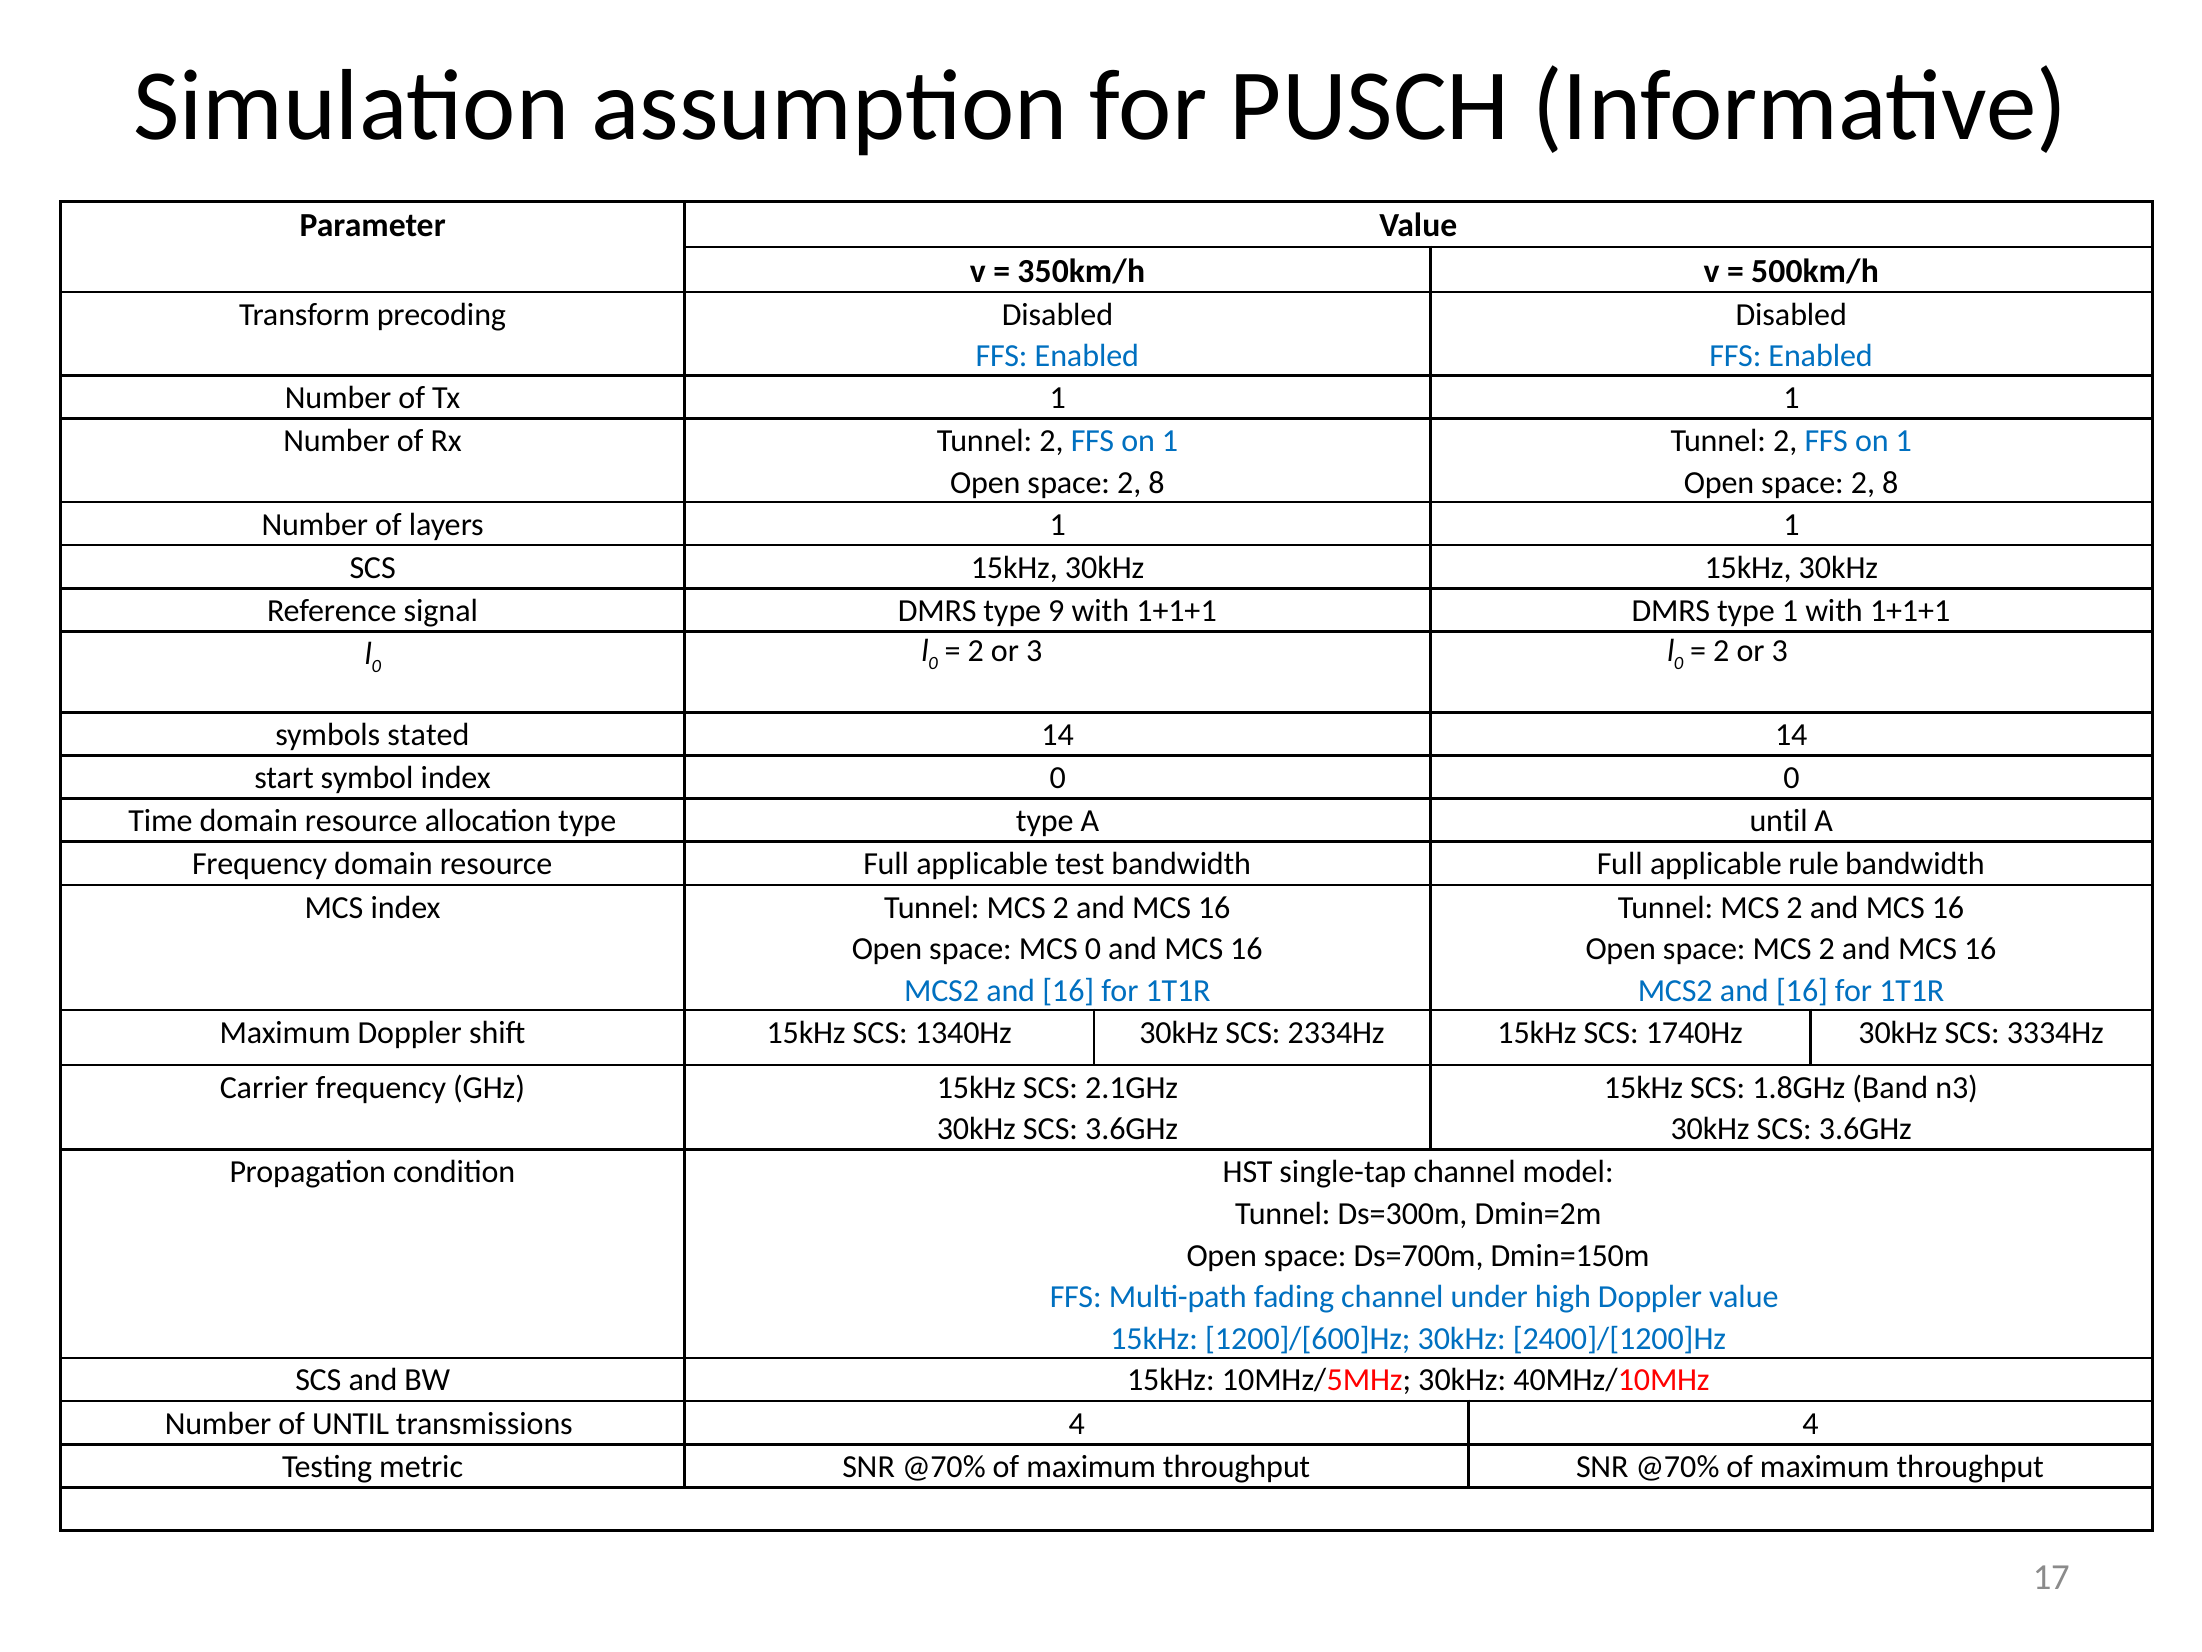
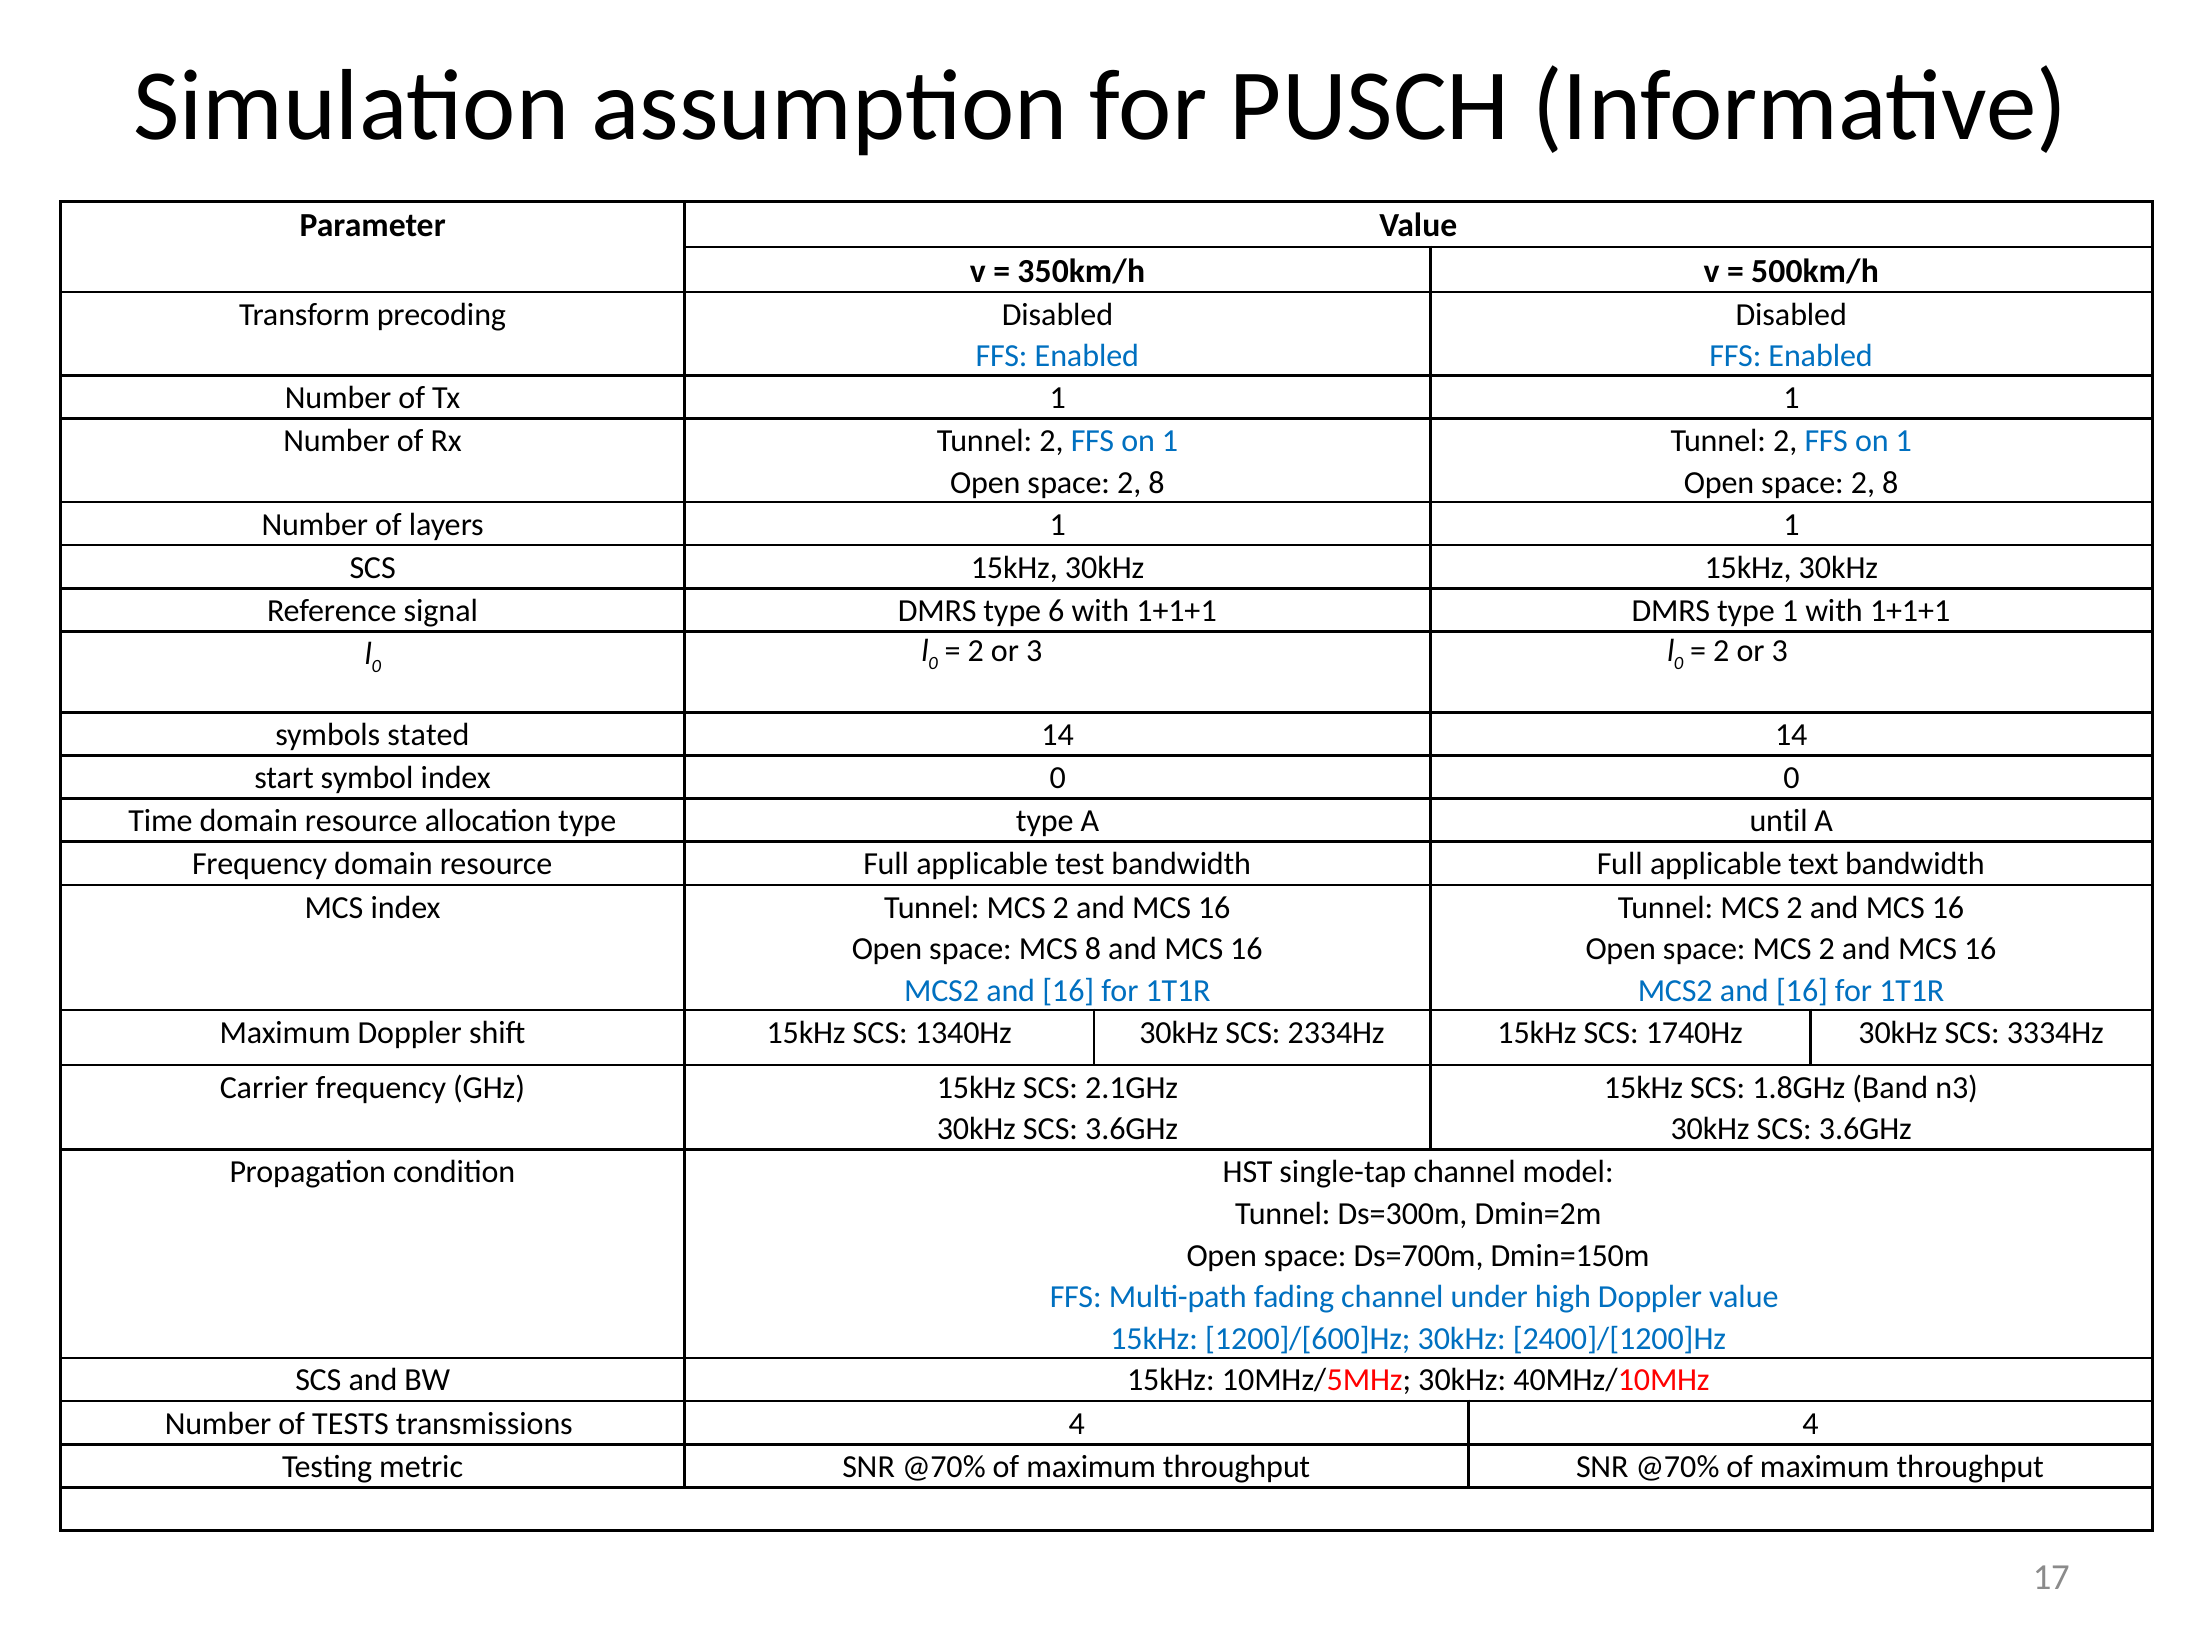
9: 9 -> 6 (1056, 611)
rule: rule -> text (1814, 864)
MCS 0: 0 -> 8 (1093, 949)
of UNTIL: UNTIL -> TESTS (350, 1423)
